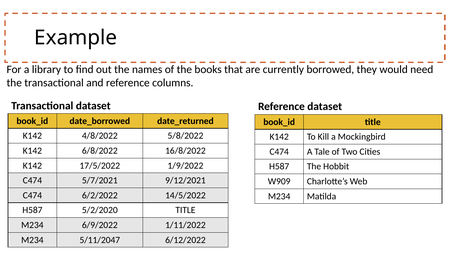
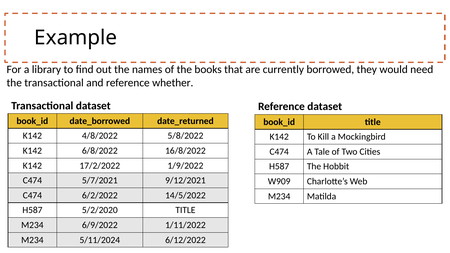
columns: columns -> whether (173, 83)
17/5/2022: 17/5/2022 -> 17/2/2022 (100, 166)
5/11/2047: 5/11/2047 -> 5/11/2024 (100, 240)
